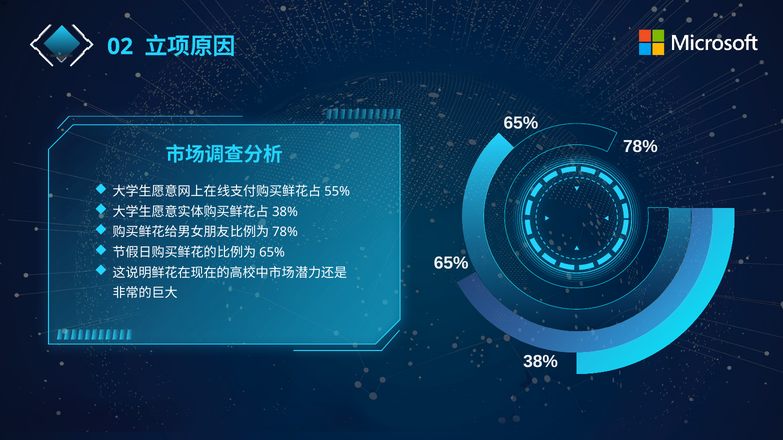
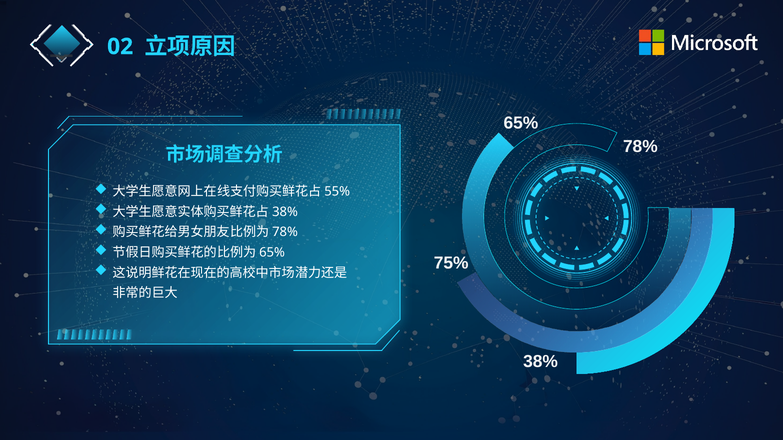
65%: 65% -> 75% (451, 263)
